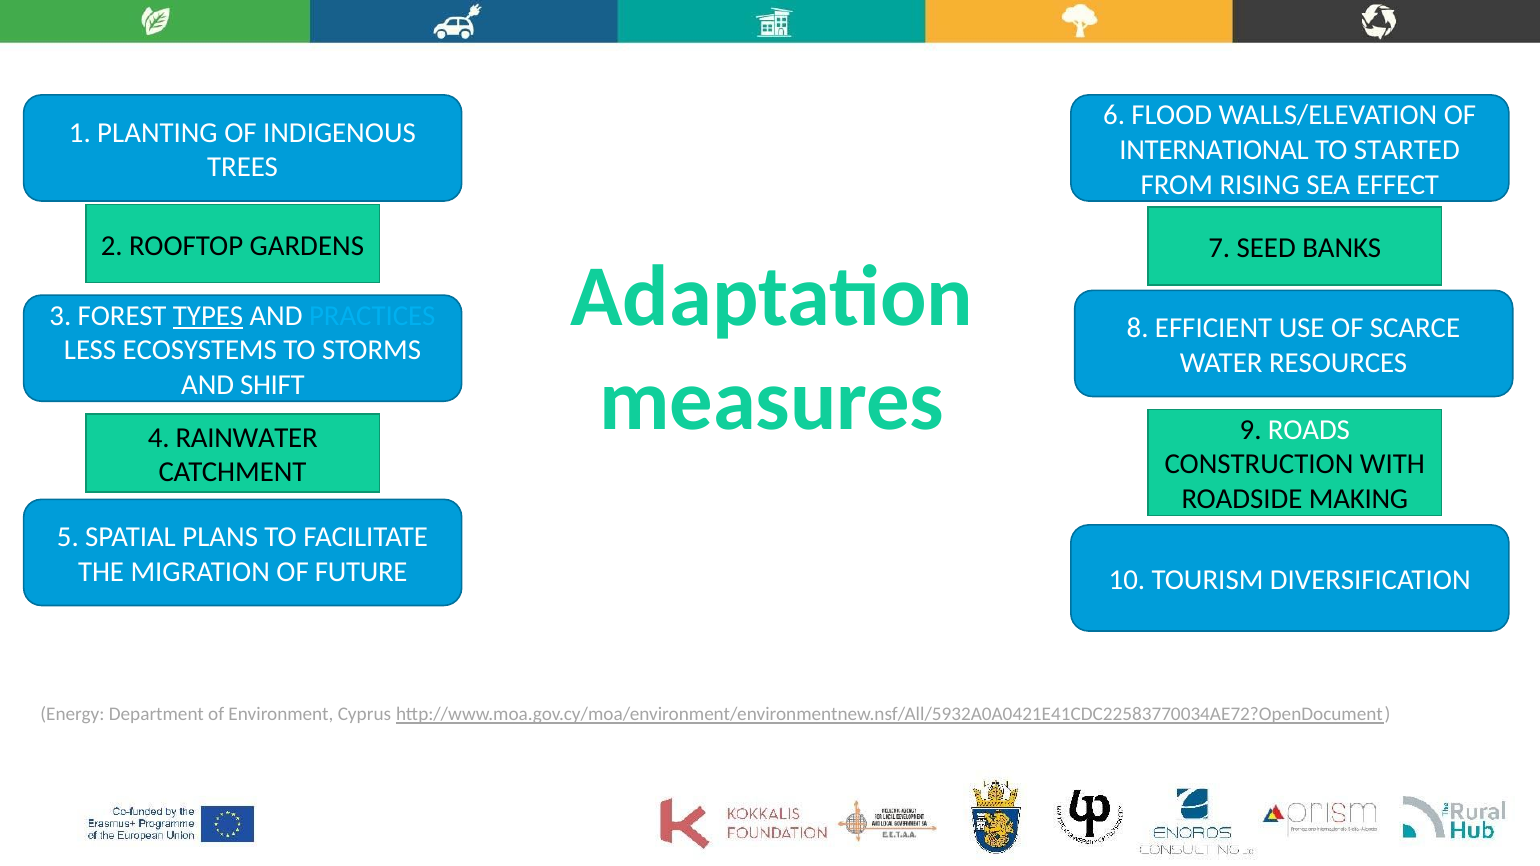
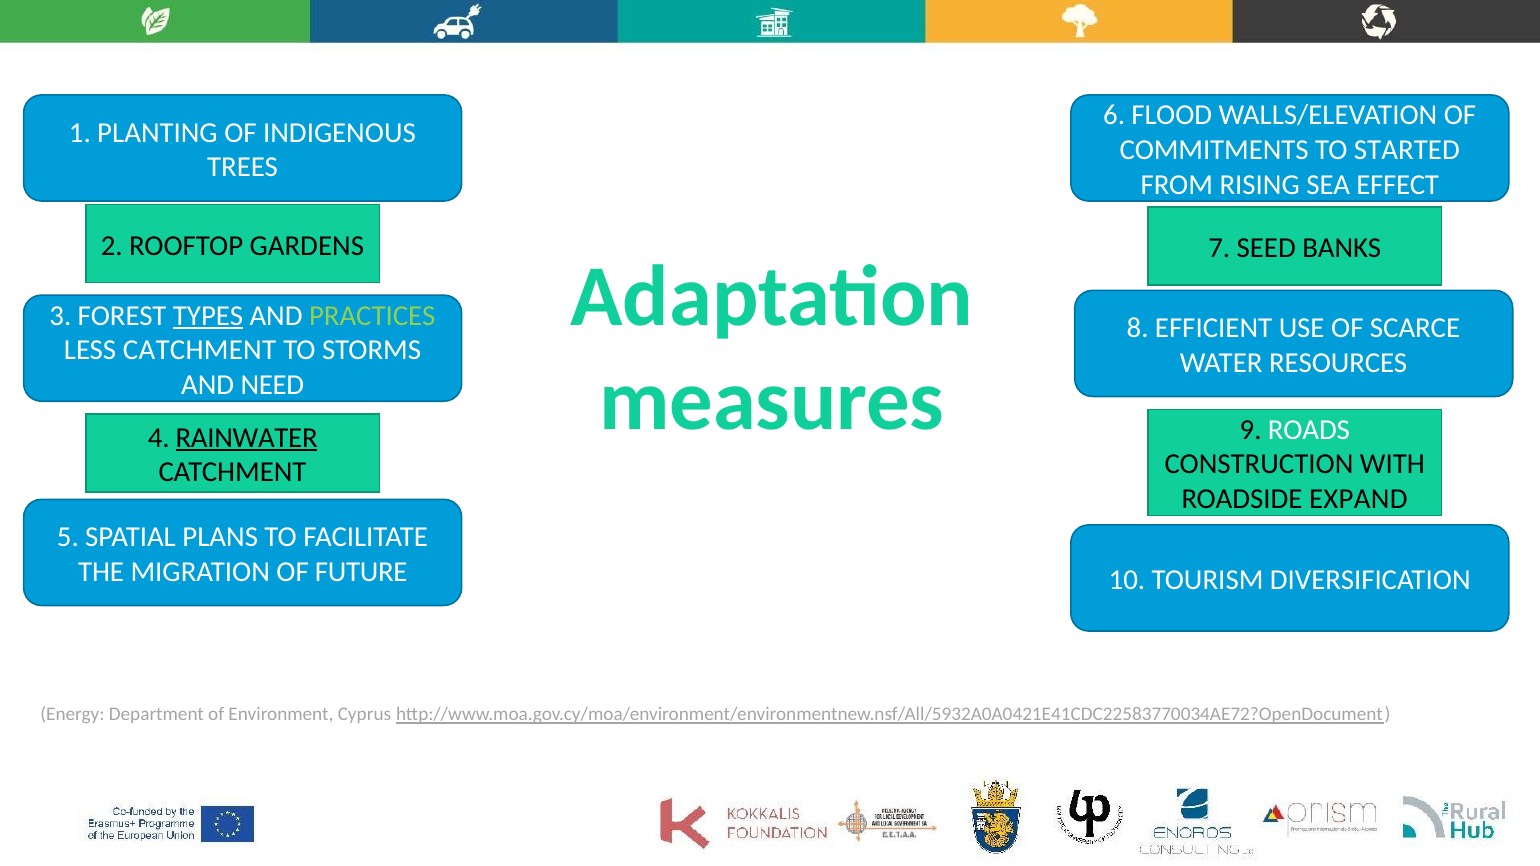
INTERNATIONAL: INTERNATIONAL -> COMMITMENTS (1214, 150)
PRACTICES colour: light blue -> light green (372, 316)
LESS ECOSYSTEMS: ECOSYSTEMS -> CATCHMENT (200, 350)
SHIFT: SHIFT -> NEED (272, 385)
RAINWATER underline: none -> present (247, 438)
MAKING: MAKING -> EXPAND (1358, 499)
